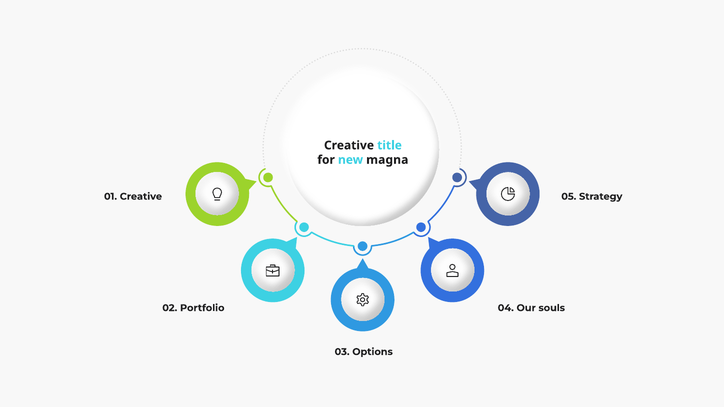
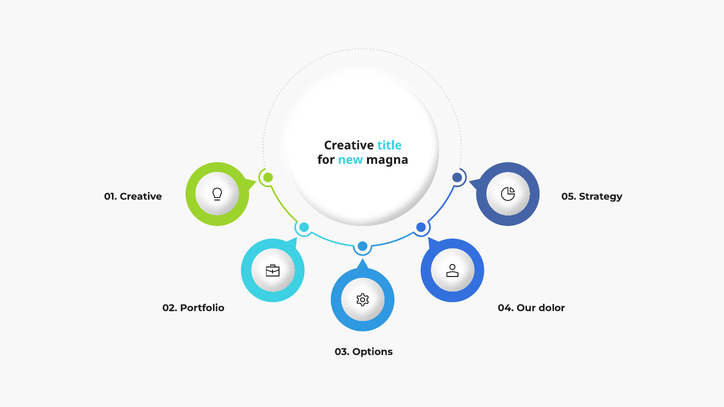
souls: souls -> dolor (552, 308)
